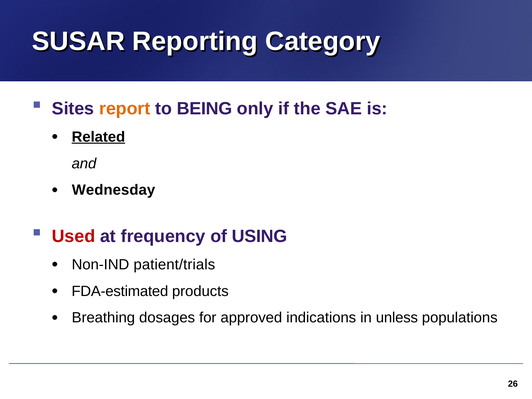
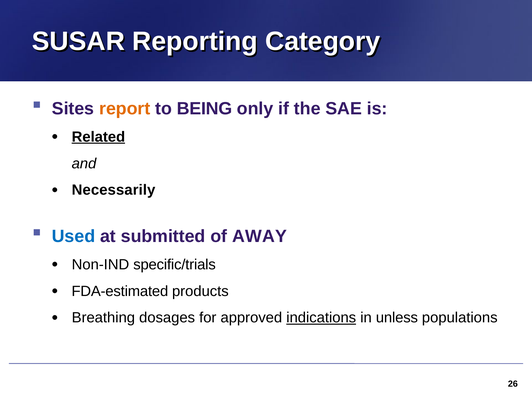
Wednesday: Wednesday -> Necessarily (114, 190)
Used colour: red -> blue (74, 236)
frequency: frequency -> submitted (163, 236)
USING: USING -> AWAY (259, 236)
patient/trials: patient/trials -> specific/trials (175, 265)
indications underline: none -> present (321, 318)
